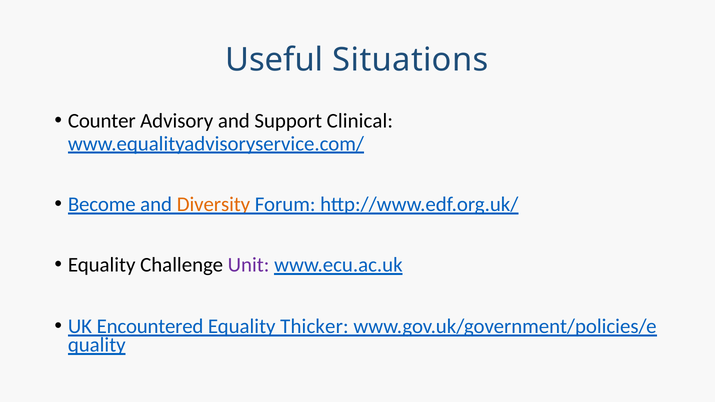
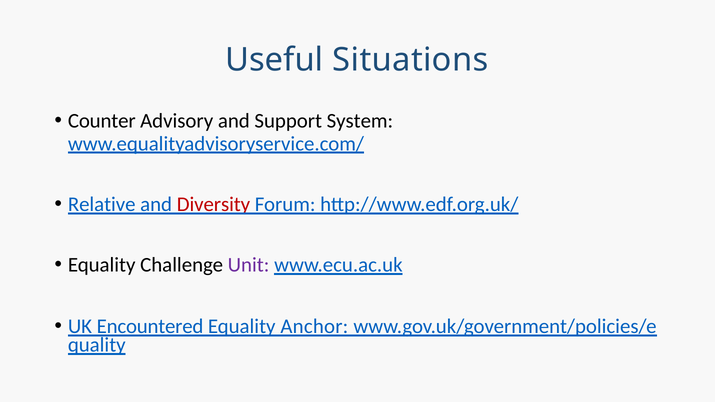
Clinical: Clinical -> System (360, 121)
Become: Become -> Relative (102, 204)
Diversity colour: orange -> red (213, 204)
Thicker: Thicker -> Anchor (314, 327)
